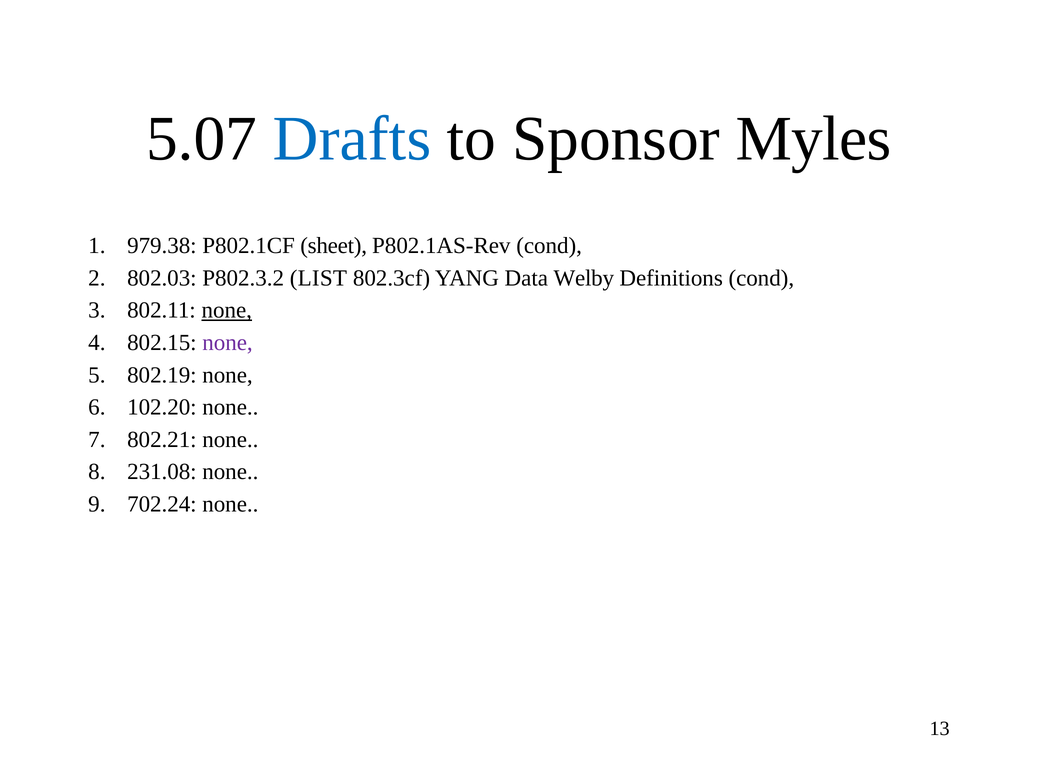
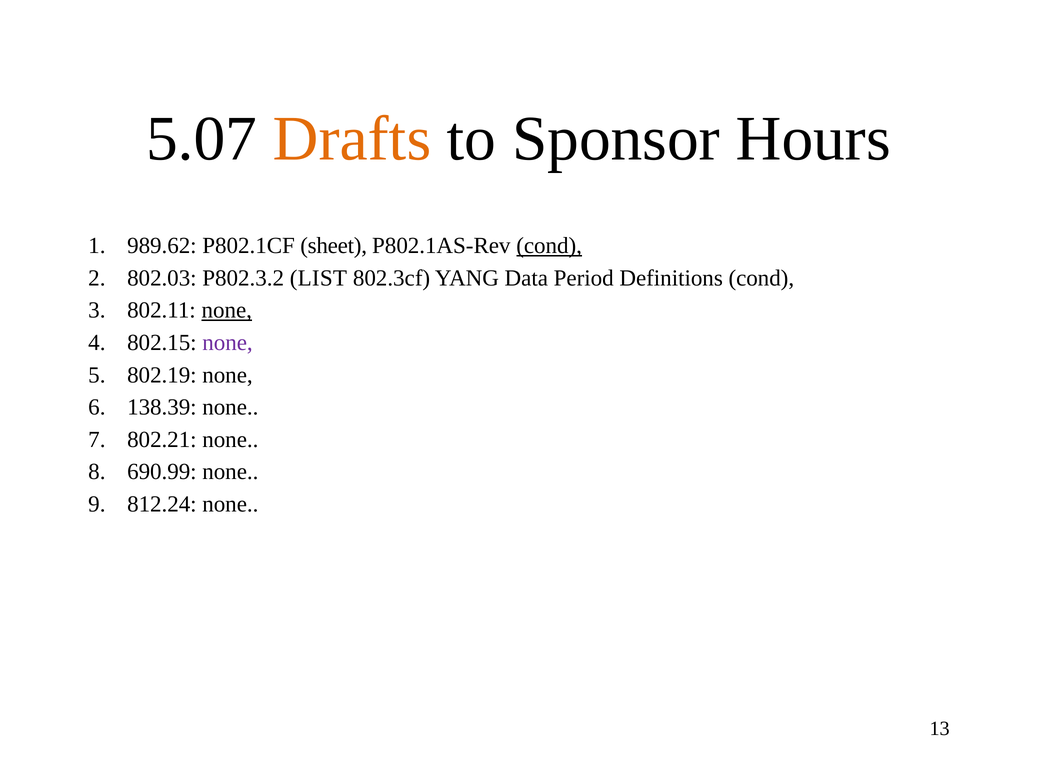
Drafts colour: blue -> orange (352, 138)
Myles: Myles -> Hours (813, 138)
979.38: 979.38 -> 989.62 (162, 246)
cond underline: none -> present (549, 246)
Welby: Welby -> Period (584, 278)
102.20: 102.20 -> 138.39 (162, 407)
231.08: 231.08 -> 690.99 (162, 472)
702.24: 702.24 -> 812.24 (162, 504)
